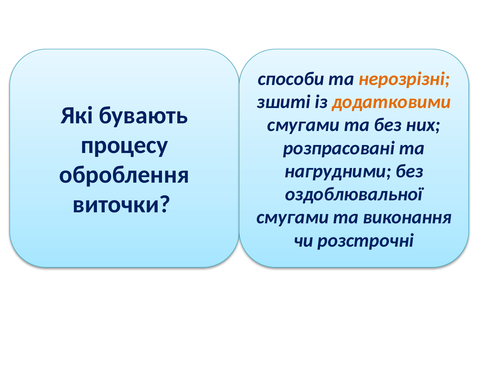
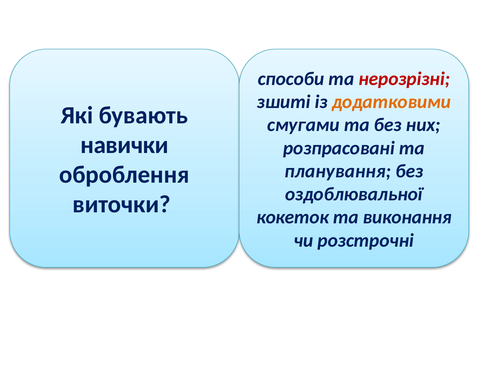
нерозрізні colour: orange -> red (404, 79)
процесу: процесу -> навички (125, 145)
нагрудними: нагрудними -> планування (338, 171)
смугами: смугами -> кокеток (293, 217)
